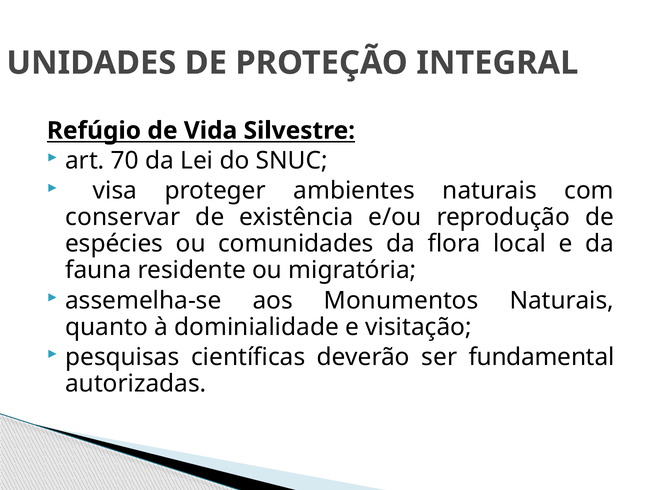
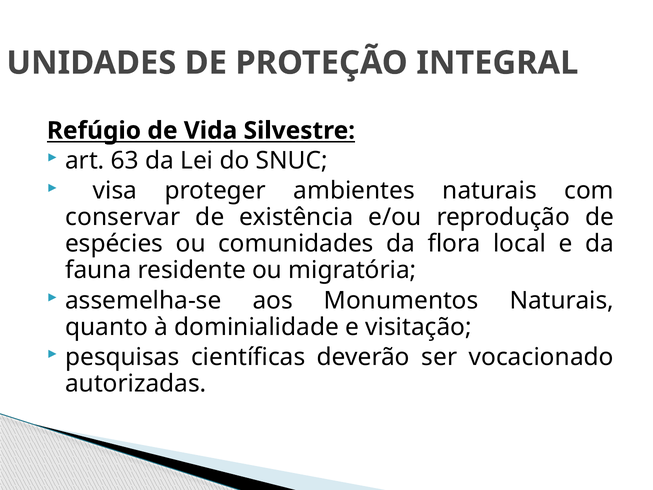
70: 70 -> 63 (125, 161)
fundamental: fundamental -> vocacionado (541, 357)
